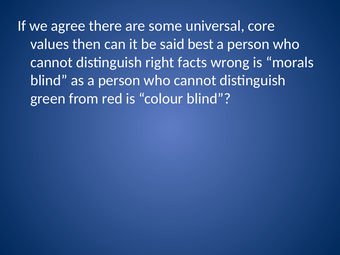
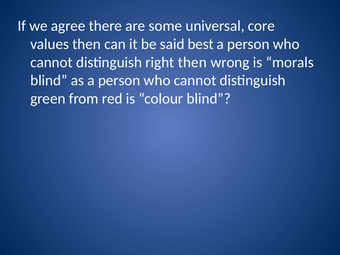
right facts: facts -> then (192, 62)
